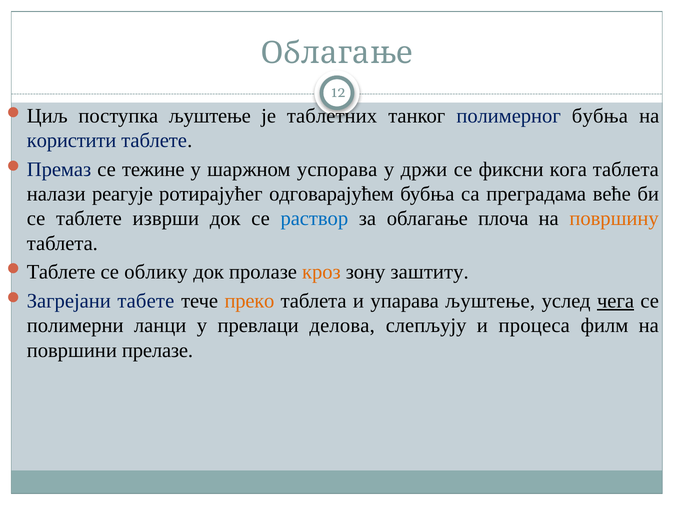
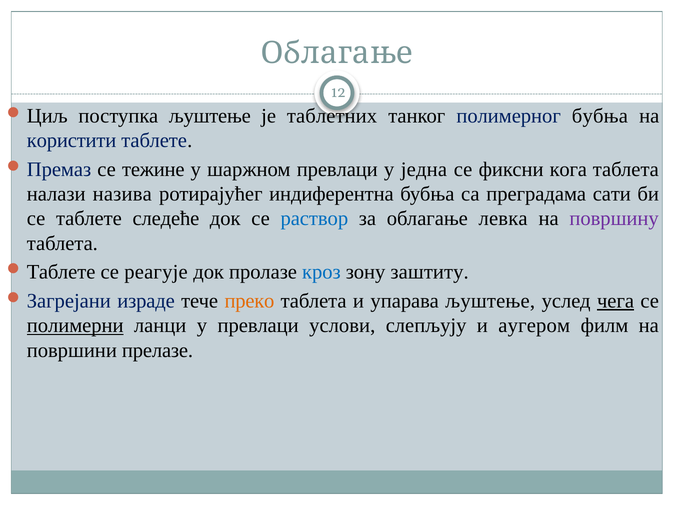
шаржном успорава: успорава -> превлаци (337, 169)
држи: држи -> једна (424, 169)
реагује: реагује -> назива (122, 194)
одговарајућем: одговарајућем -> индиферентна (331, 194)
веће: веће -> сати (612, 194)
изврши: изврши -> следеће (166, 219)
плоча: плоча -> левка (503, 219)
површину colour: orange -> purple (614, 219)
облику: облику -> реагује (156, 272)
кроз colour: orange -> blue (321, 272)
табете: табете -> израде (146, 301)
полимерни underline: none -> present (75, 326)
делова: делова -> услови (342, 326)
процеса: процеса -> аугером (534, 326)
